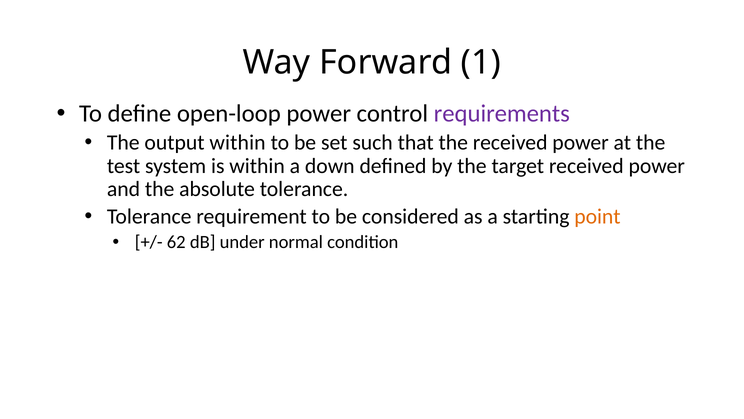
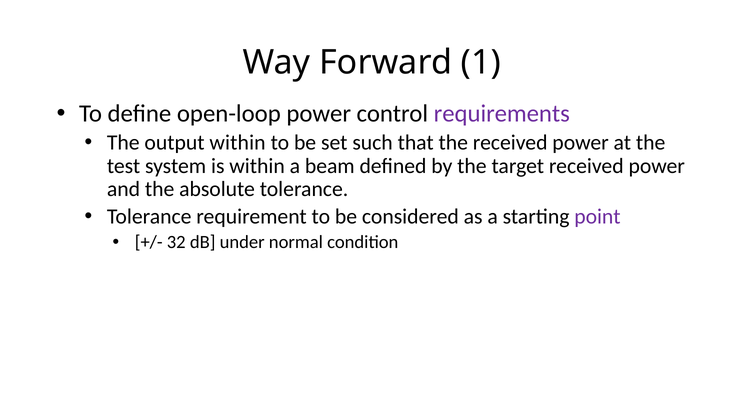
down: down -> beam (330, 166)
point colour: orange -> purple (597, 216)
62: 62 -> 32 (176, 242)
